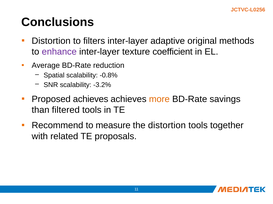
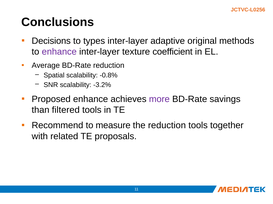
Distortion: Distortion -> Decisions (51, 41)
filters: filters -> types (94, 41)
Proposed achieves: achieves -> enhance (91, 99)
more colour: orange -> purple (159, 99)
the distortion: distortion -> reduction (167, 126)
